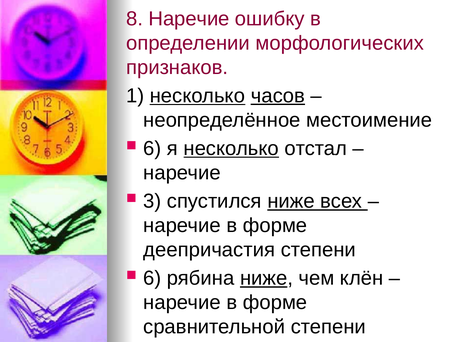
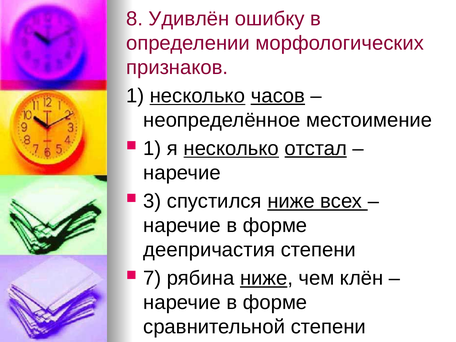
8 Наречие: Наречие -> Удивлён (189, 19)
6: 6 -> 1 (152, 148)
отстал underline: none -> present (316, 148)
6: 6 -> 7 (152, 278)
